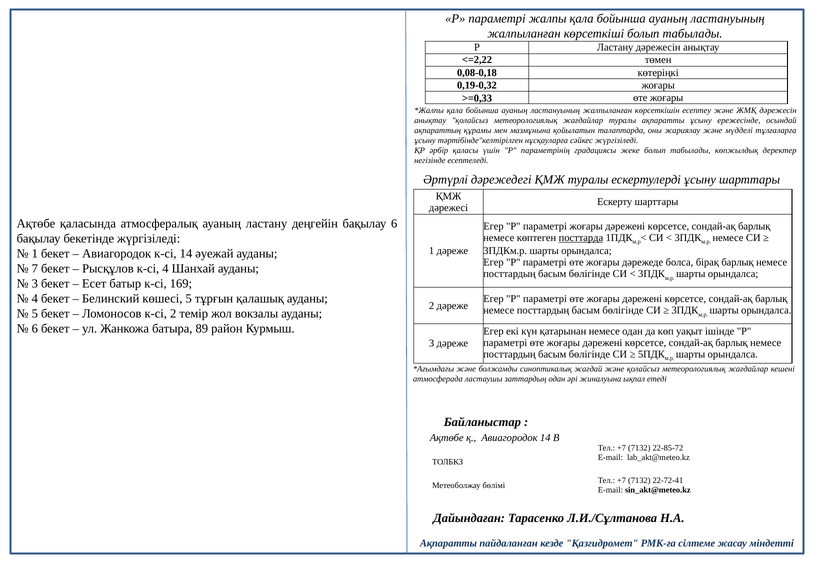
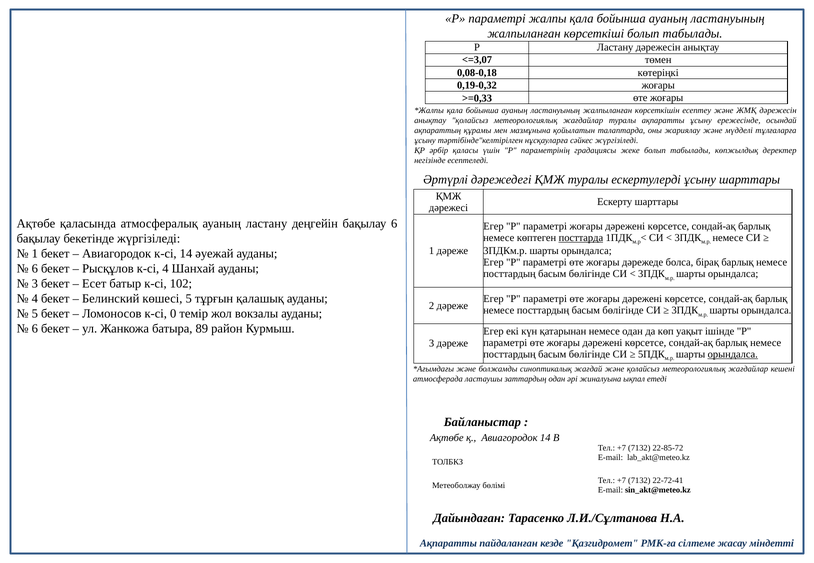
<=2,22: <=2,22 -> <=3,07 (477, 60)
7: 7 -> 6 (35, 269)
169: 169 -> 102 (181, 284)
к-сі 2: 2 -> 0 (173, 314)
орындалса underline: none -> present (733, 355)
